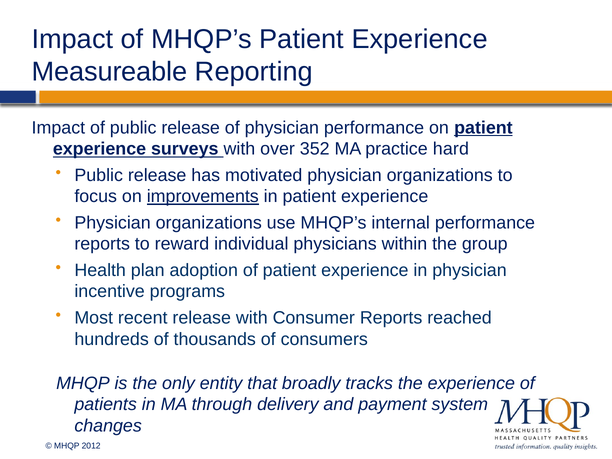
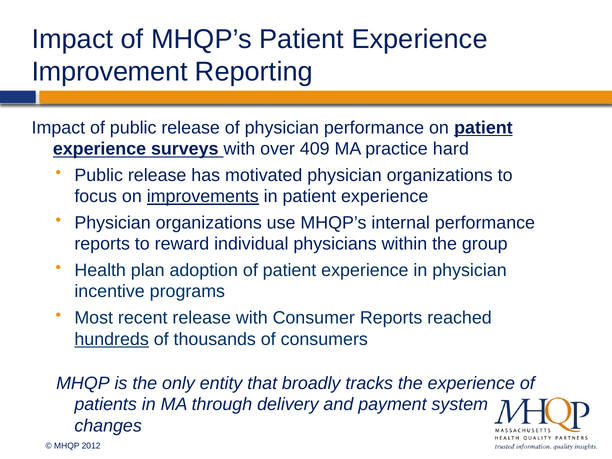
Measureable: Measureable -> Improvement (110, 72)
352: 352 -> 409 (315, 149)
hundreds underline: none -> present (112, 339)
